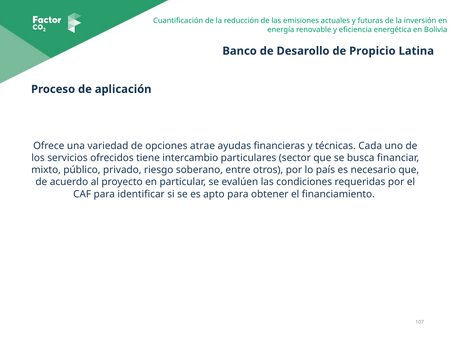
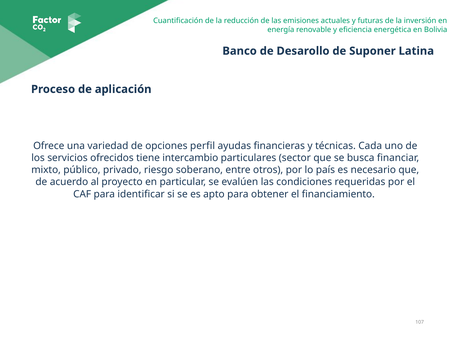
Propicio: Propicio -> Suponer (372, 51)
atrae: atrae -> perfil (203, 146)
